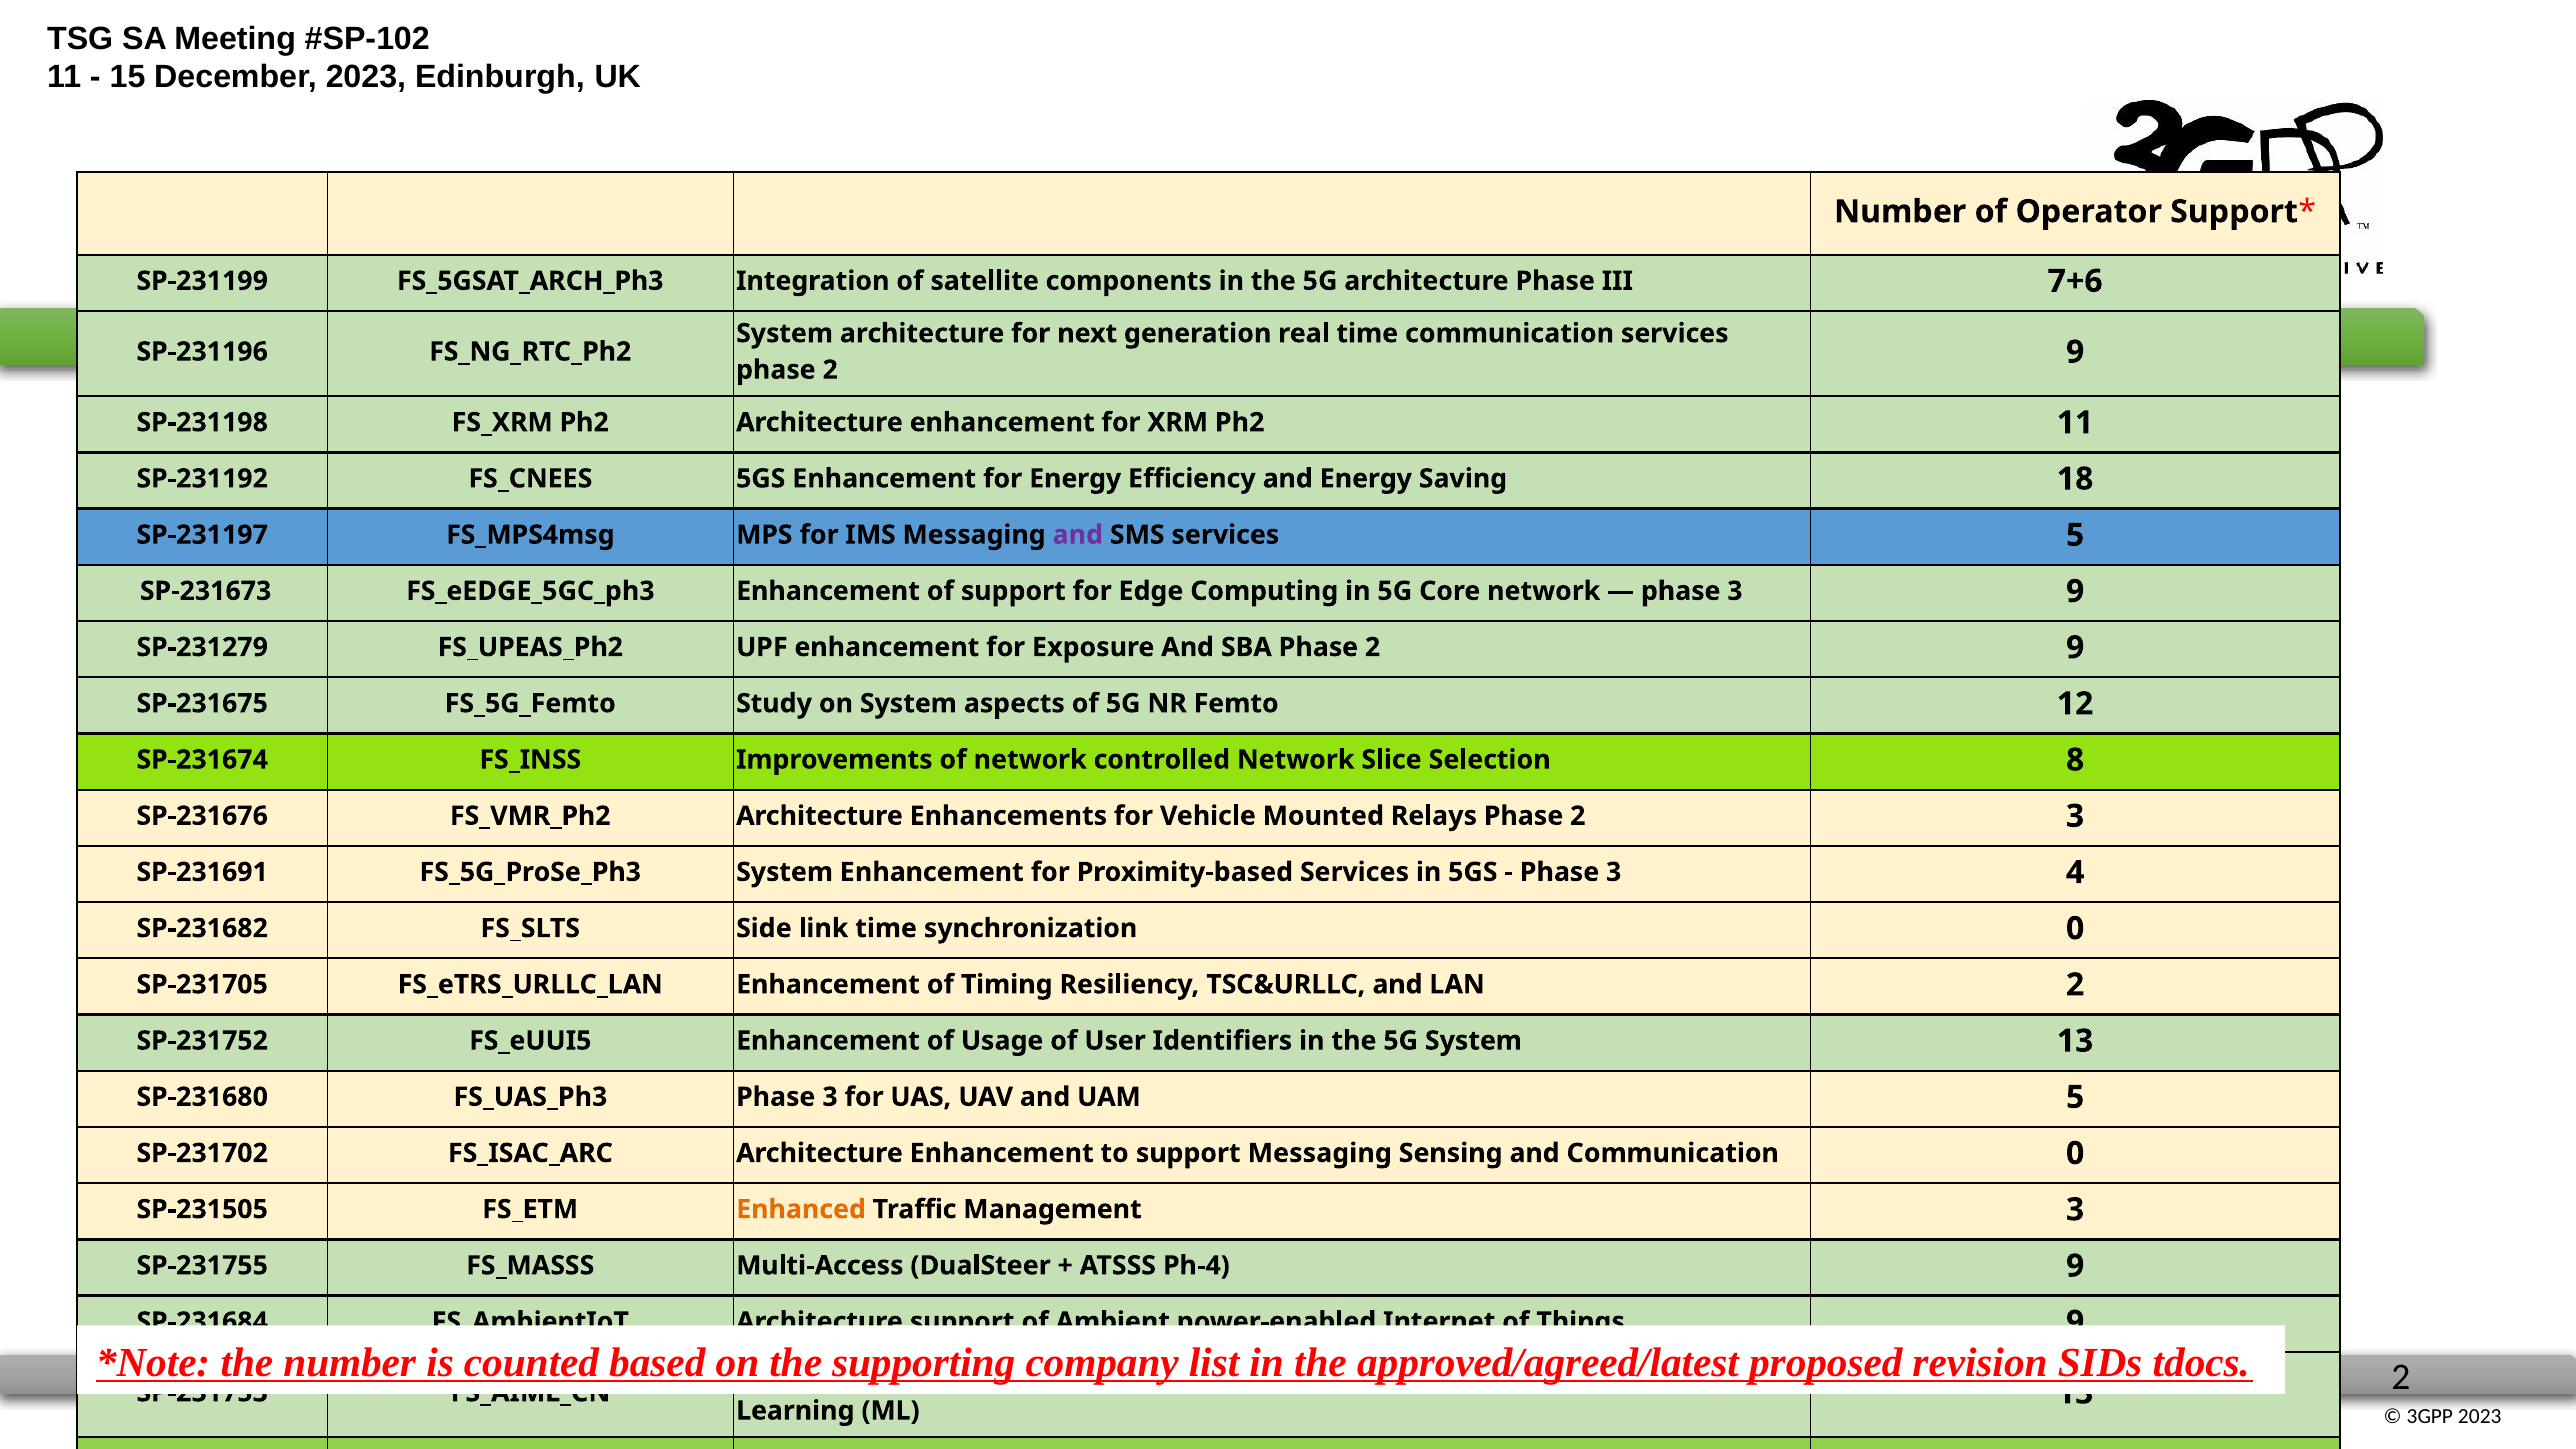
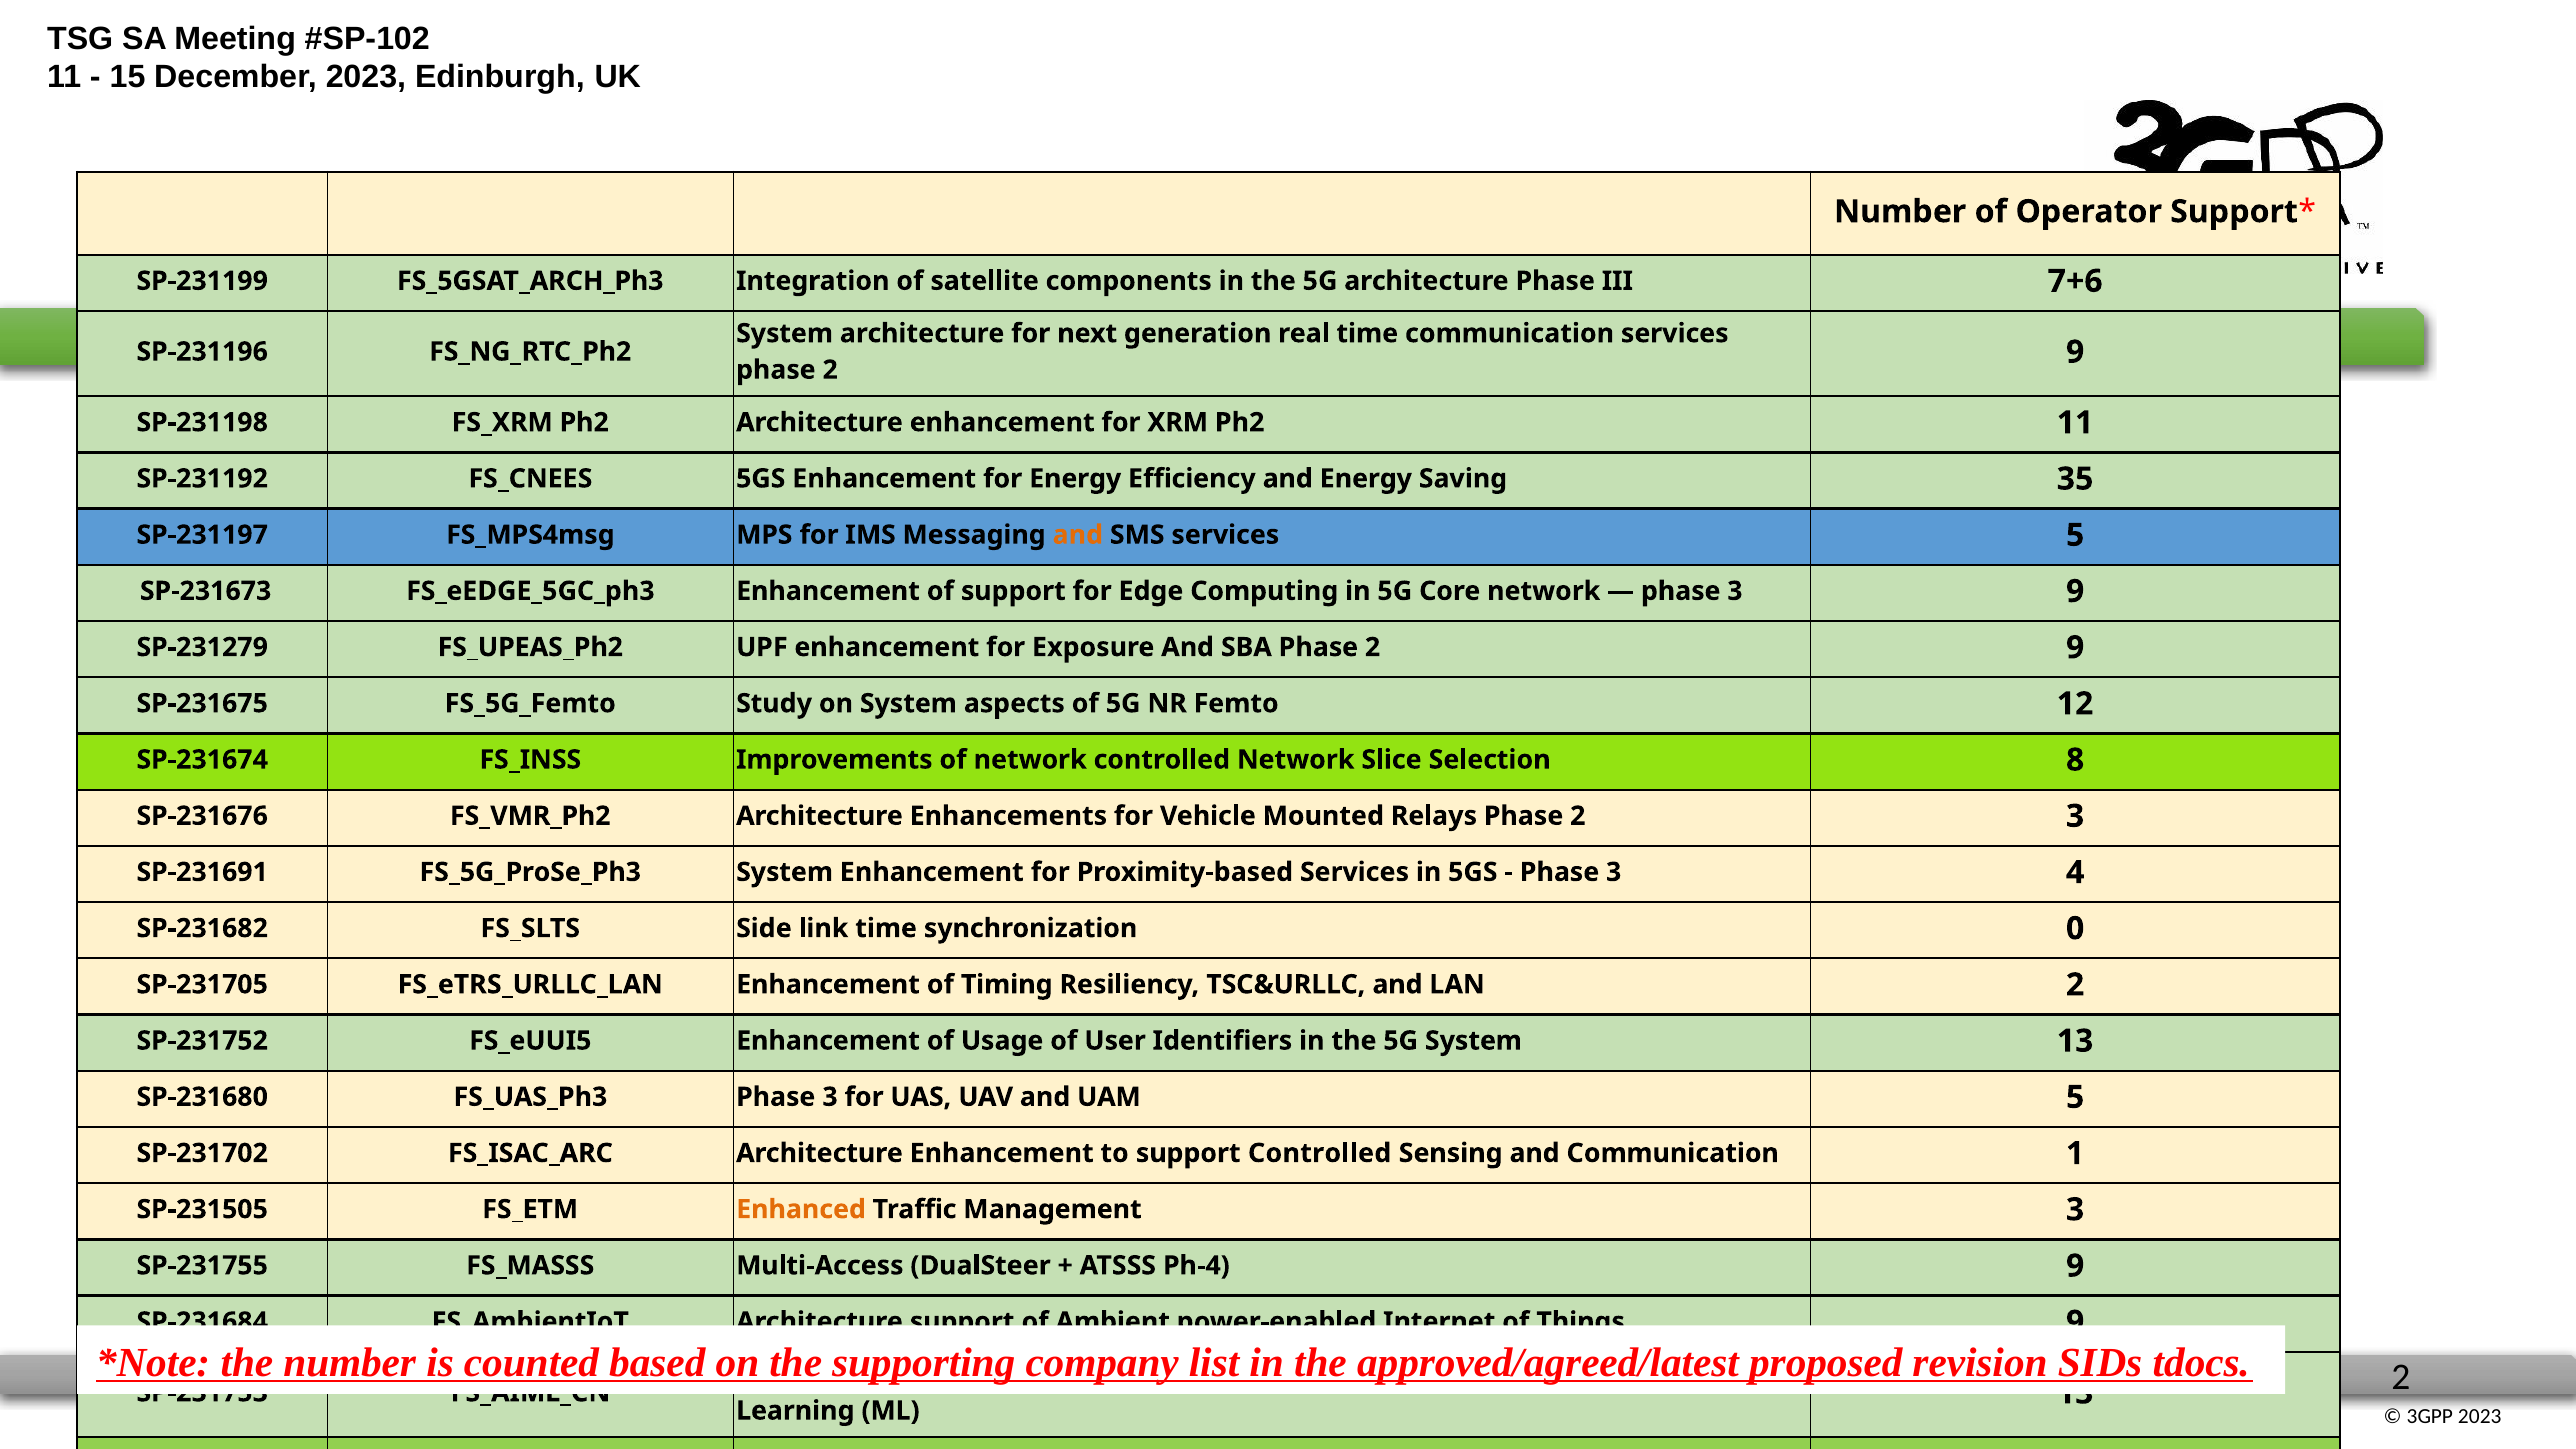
18: 18 -> 35 (2075, 479)
and colour: purple -> orange (1078, 535)
support Messaging: Messaging -> Controlled (1320, 1153)
Communication 0: 0 -> 1 (2075, 1153)
